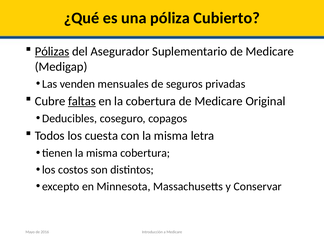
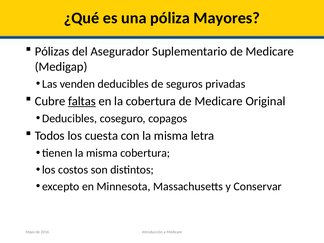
Cubierto: Cubierto -> Mayores (227, 18)
Pólizas underline: present -> none (52, 52)
venden mensuales: mensuales -> deducibles (123, 84)
